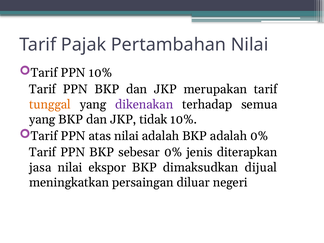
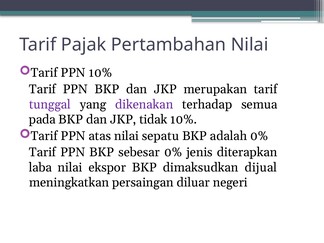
tunggal colour: orange -> purple (50, 104)
yang: yang -> pada (42, 119)
nilai adalah: adalah -> sepatu (160, 136)
jasa: jasa -> laba (40, 167)
